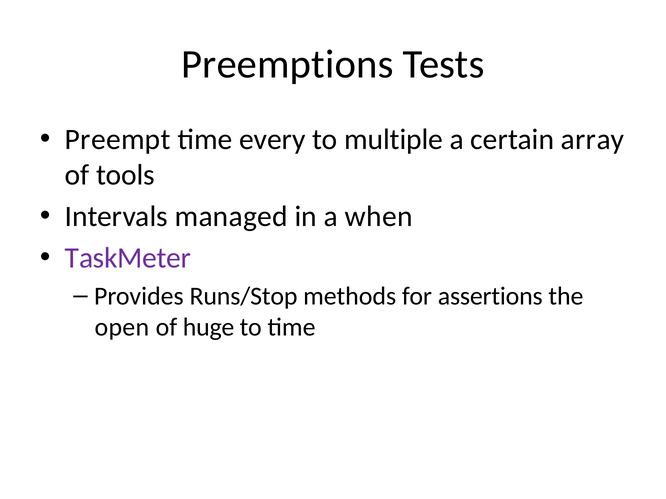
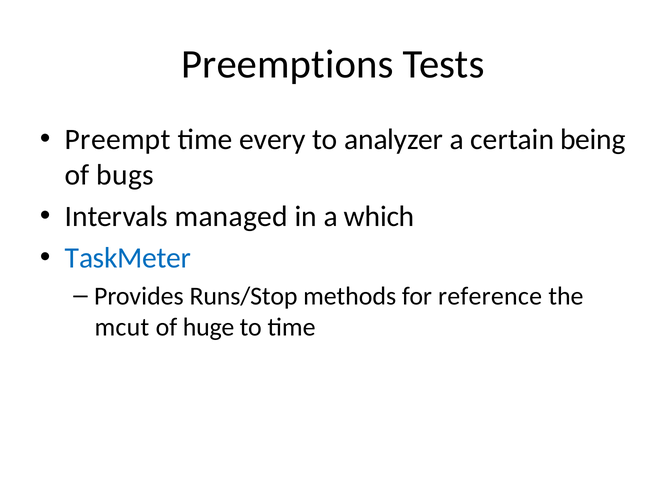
multiple: multiple -> analyzer (394, 140)
array: array -> being (593, 140)
tools: tools -> bugs (125, 175)
when: when -> which (379, 217)
TaskMeter colour: purple -> blue (128, 258)
assertions: assertions -> reference (490, 296)
open: open -> mcut (122, 327)
